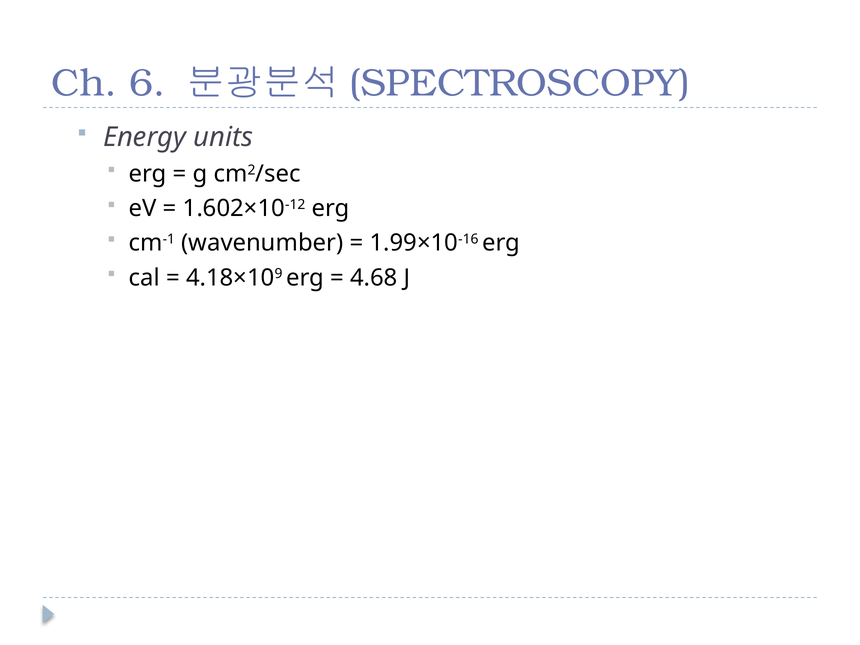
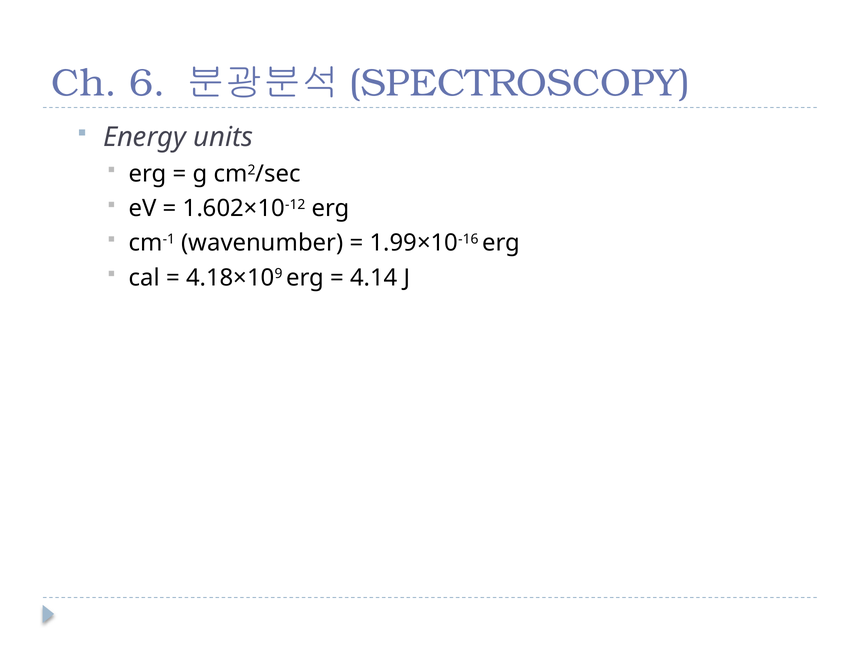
4.68: 4.68 -> 4.14 (374, 278)
